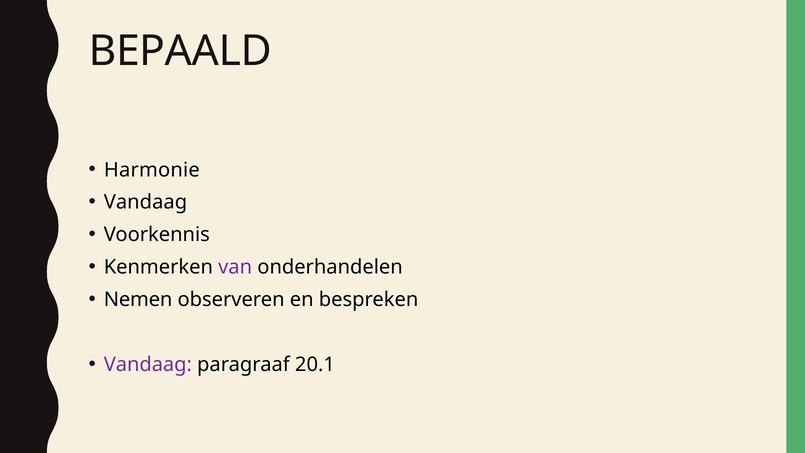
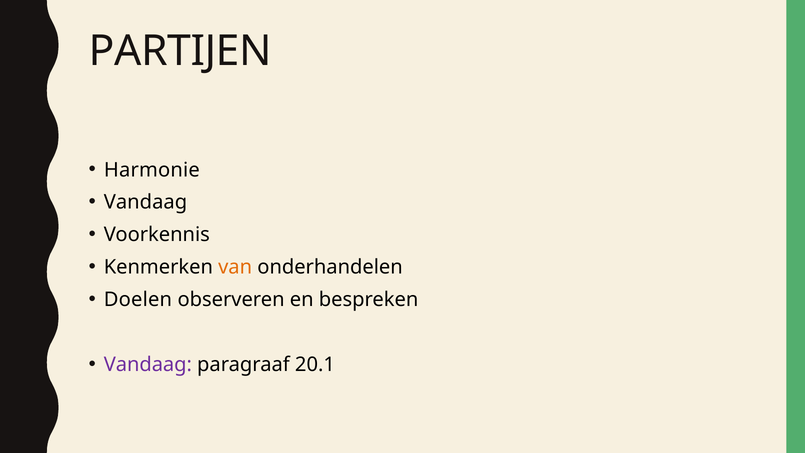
BEPAALD: BEPAALD -> PARTIJEN (180, 51)
van colour: purple -> orange (235, 267)
Nemen: Nemen -> Doelen (138, 300)
